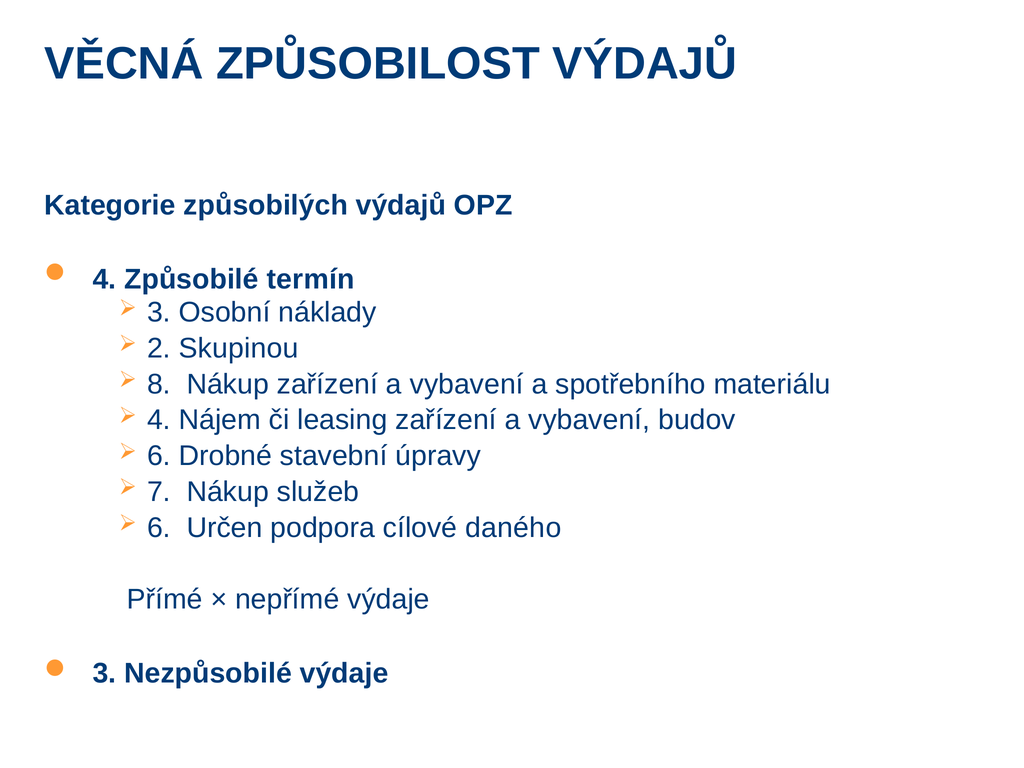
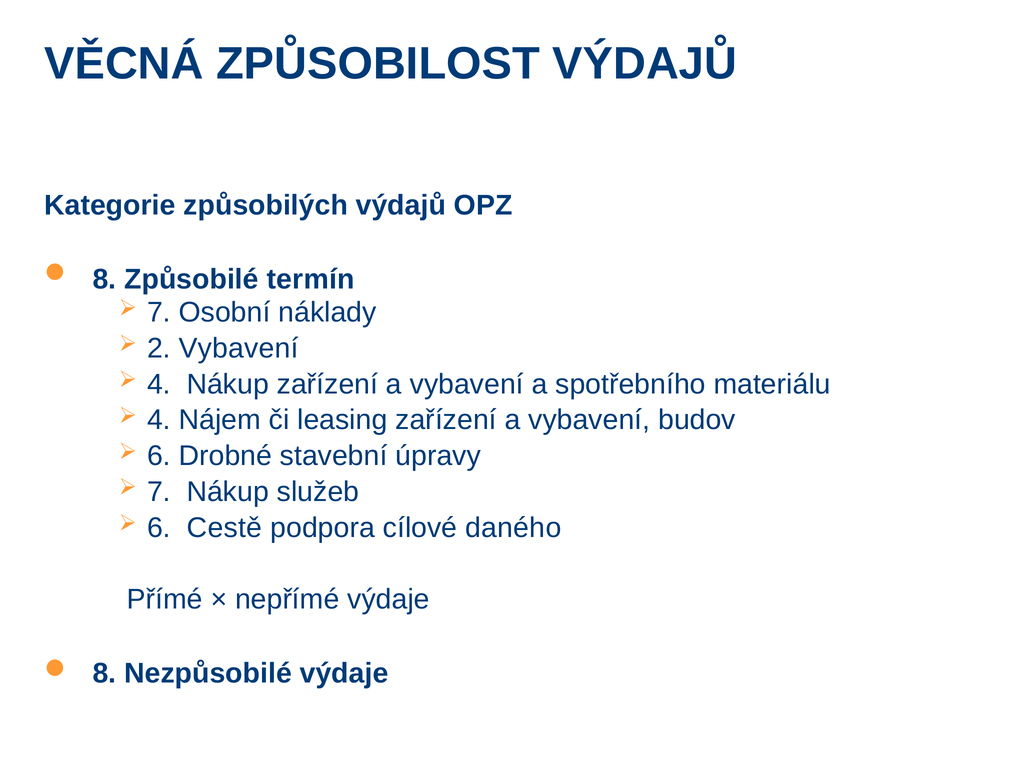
4: 4 -> 8 (105, 279)
3: 3 -> 7 (159, 312)
2 Skupinou: Skupinou -> Vybavení (239, 348)
8: 8 -> 4 (159, 384)
Určen: Určen -> Cestě (224, 528)
3: 3 -> 8 (105, 673)
